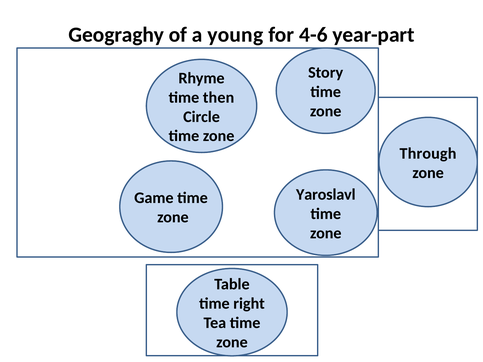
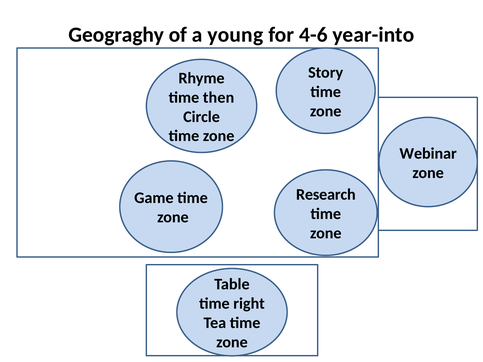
year-part: year-part -> year-into (373, 35)
Through: Through -> Webinar (428, 154)
Yaroslavl: Yaroslavl -> Research (326, 195)
